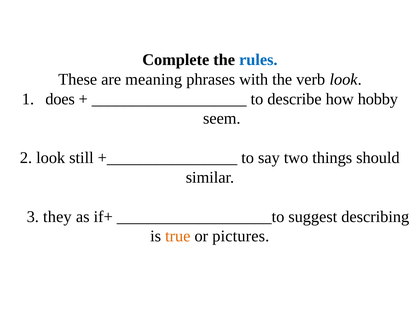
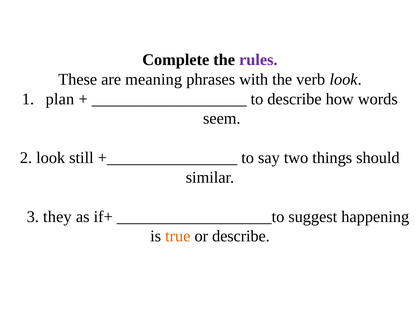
rules colour: blue -> purple (258, 60)
does: does -> plan (60, 99)
hobby: hobby -> words (378, 99)
describing: describing -> happening (375, 217)
or pictures: pictures -> describe (241, 236)
